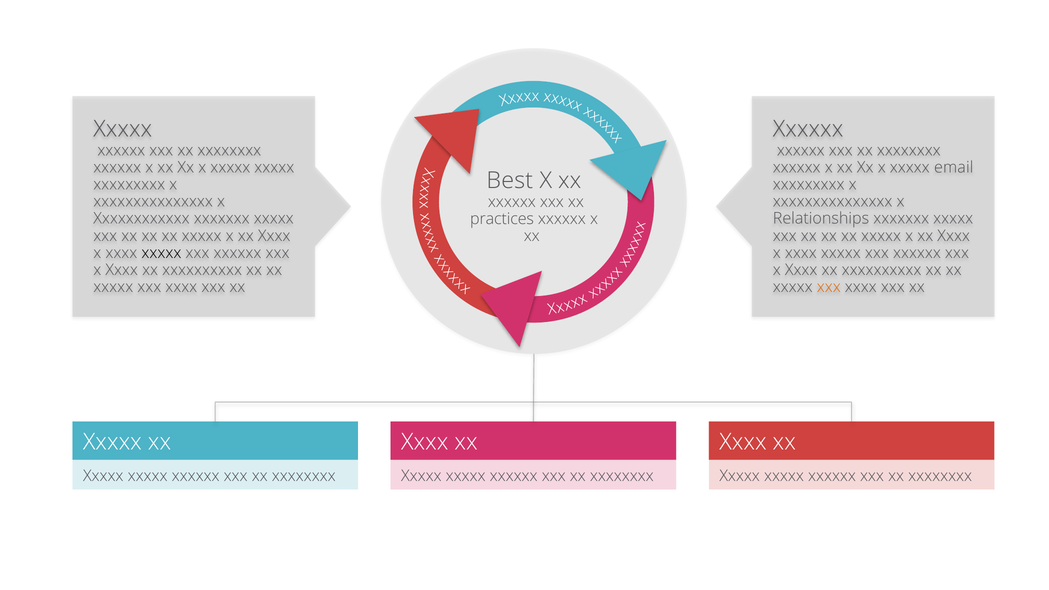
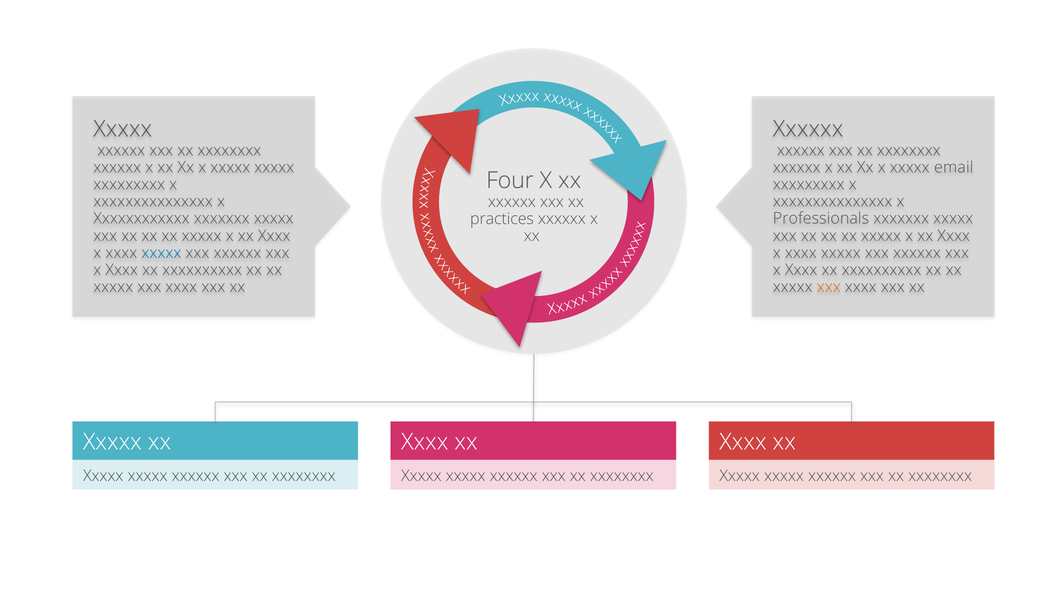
Best: Best -> Four (510, 181)
Relationships: Relationships -> Professionals (821, 219)
xxxxx colour: black -> blue (161, 253)
